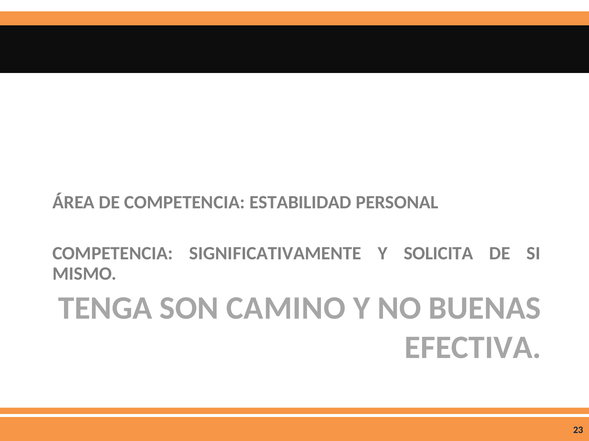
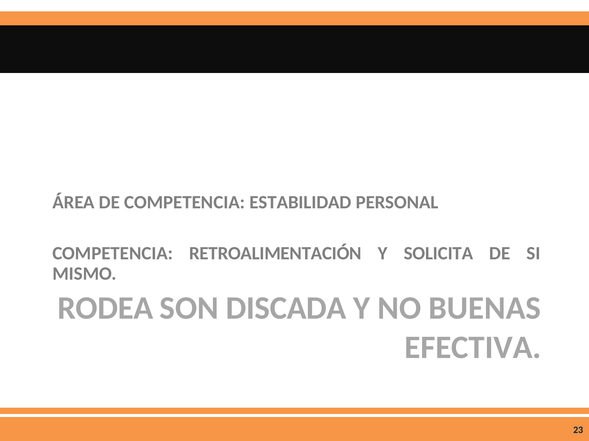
SIGNIFICATIVAMENTE: SIGNIFICATIVAMENTE -> RETROALIMENTACIÓN (275, 254)
TENGA: TENGA -> RODEA (105, 309)
CAMINO: CAMINO -> DISCADA (286, 309)
